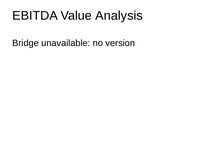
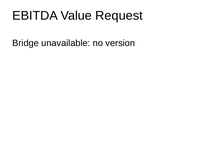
Analysis: Analysis -> Request (119, 16)
